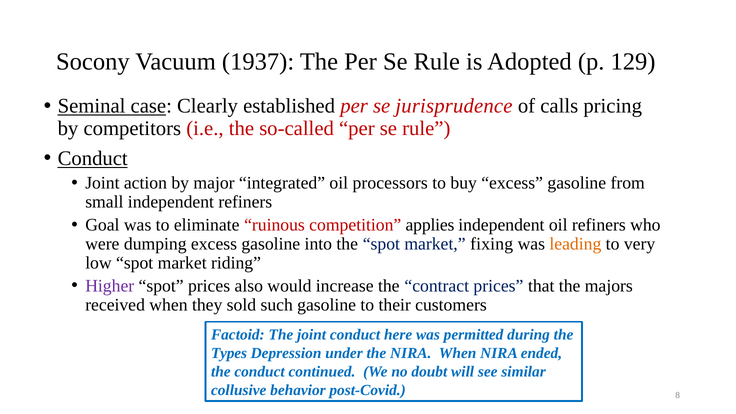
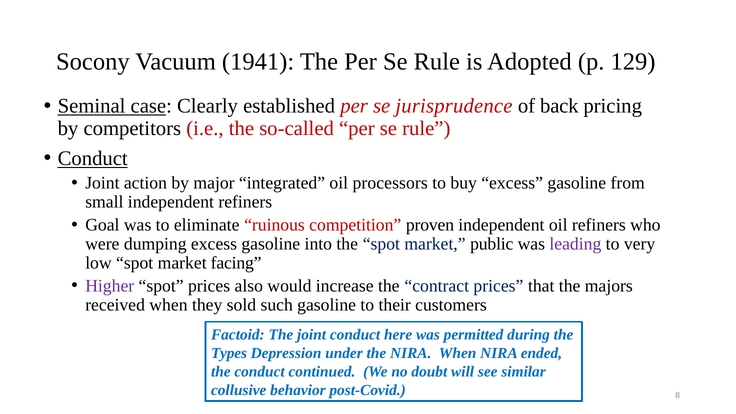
1937: 1937 -> 1941 (258, 62)
calls: calls -> back (559, 106)
applies: applies -> proven (430, 225)
fixing: fixing -> public (492, 244)
leading colour: orange -> purple (575, 244)
riding: riding -> facing (236, 263)
